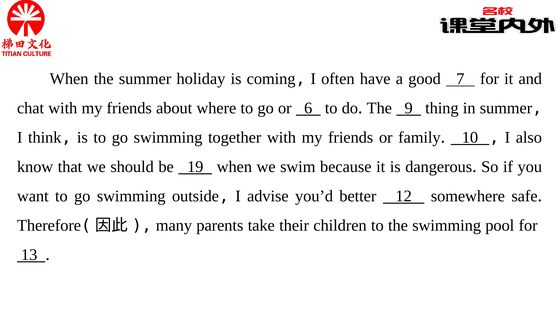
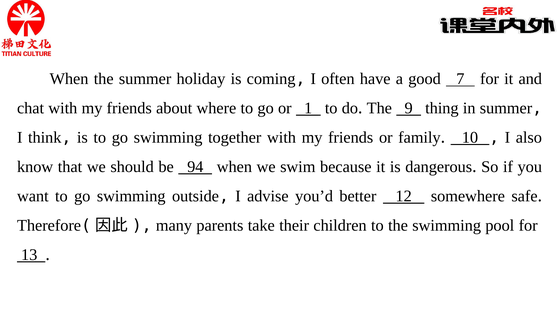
6: 6 -> 1 (308, 108)
19: 19 -> 94 (195, 167)
